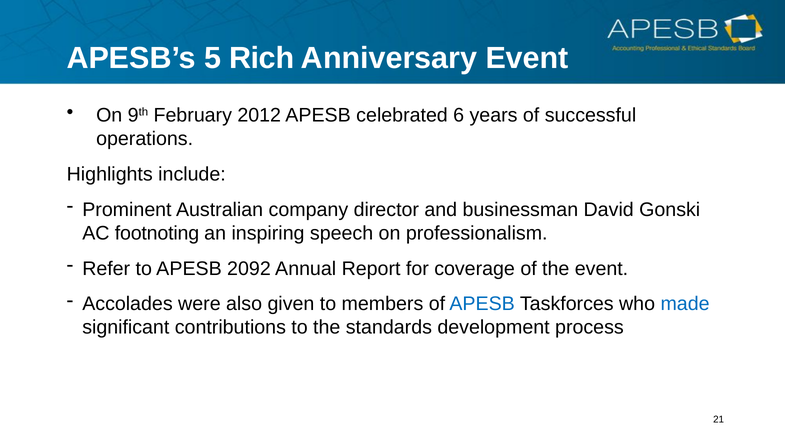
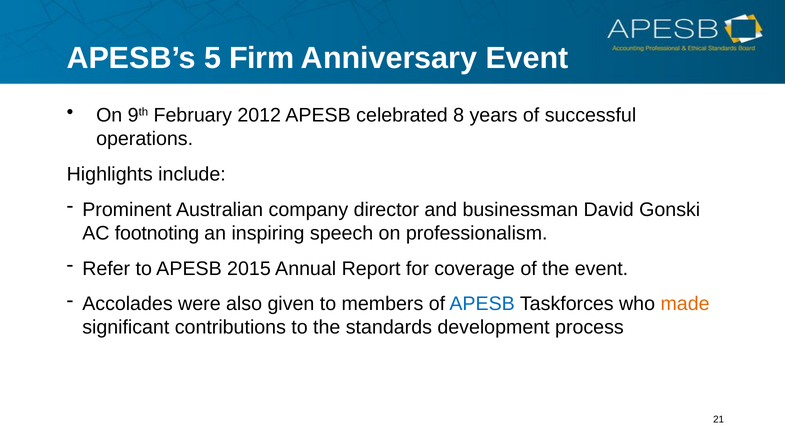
Rich: Rich -> Firm (262, 58)
6: 6 -> 8 (459, 115)
2092: 2092 -> 2015 (249, 268)
made colour: blue -> orange (685, 304)
